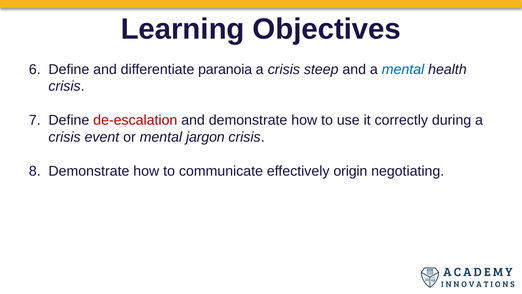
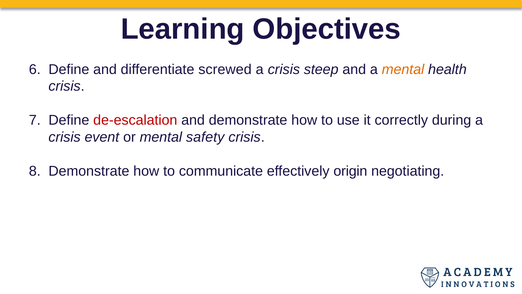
paranoia: paranoia -> screwed (225, 69)
mental colour: blue -> orange (403, 69)
jargon: jargon -> safety (205, 137)
